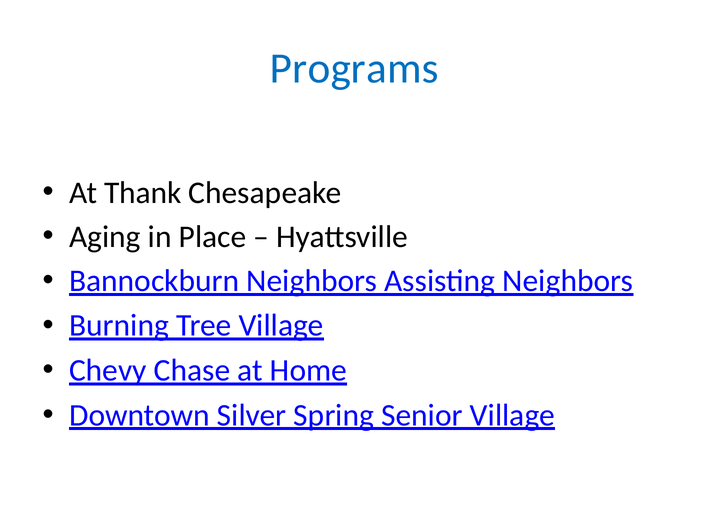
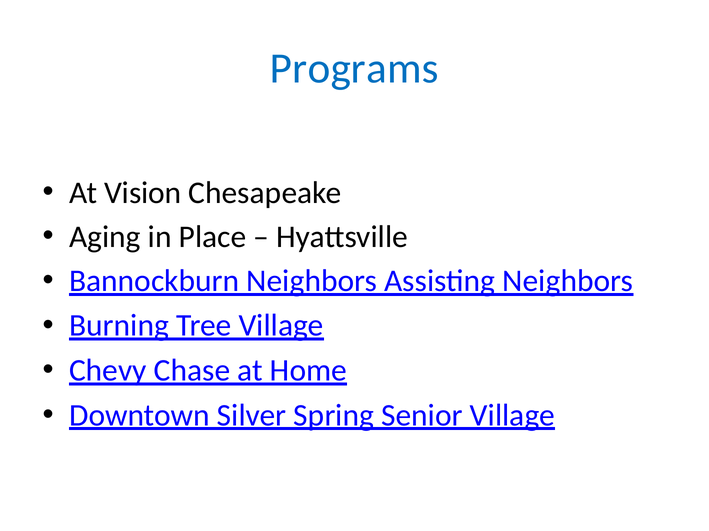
Thank: Thank -> Vision (143, 193)
